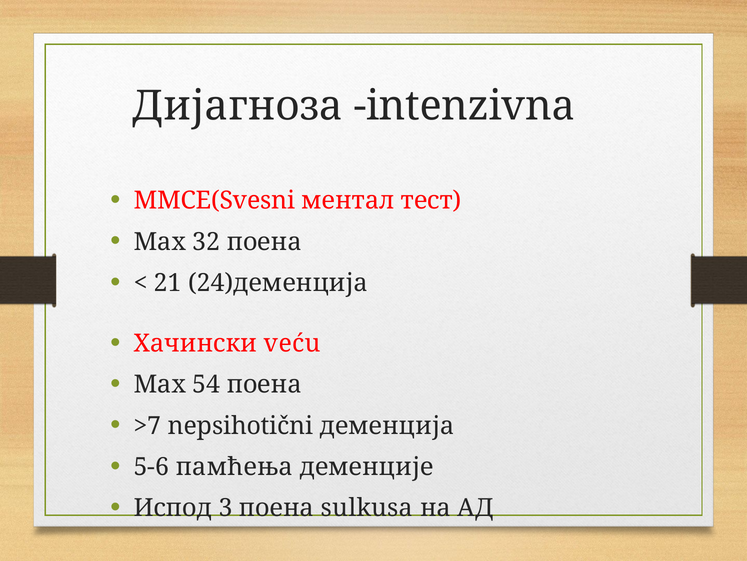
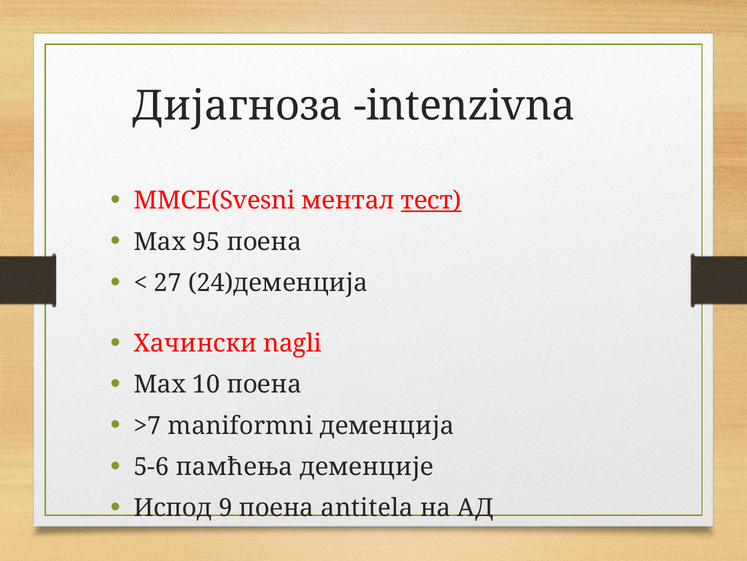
тест underline: none -> present (431, 200)
32: 32 -> 95 (206, 241)
21: 21 -> 27 (168, 283)
veću: veću -> nagli (292, 343)
54: 54 -> 10 (206, 384)
nepsihotični: nepsihotični -> maniformni (240, 425)
3: 3 -> 9 (226, 507)
sulkusa: sulkusa -> antitela (367, 507)
